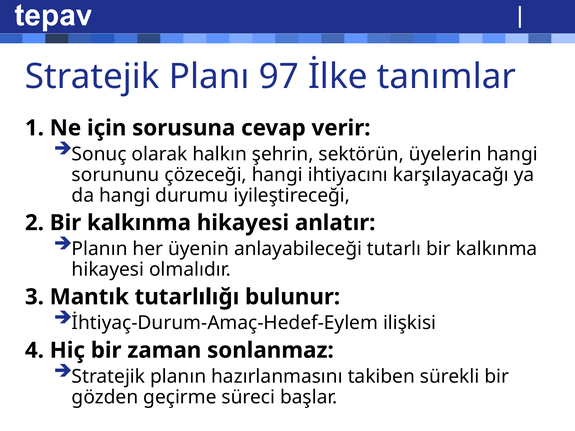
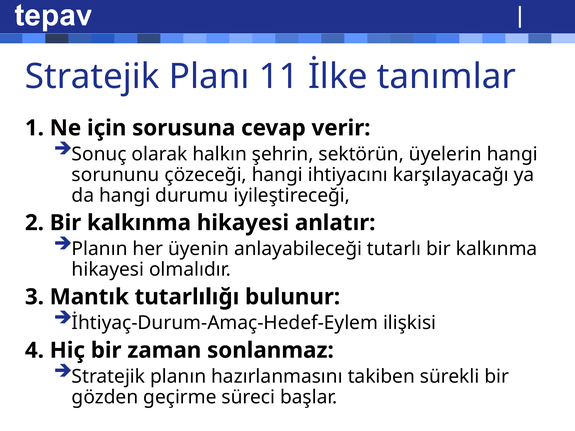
97: 97 -> 11 (279, 77)
